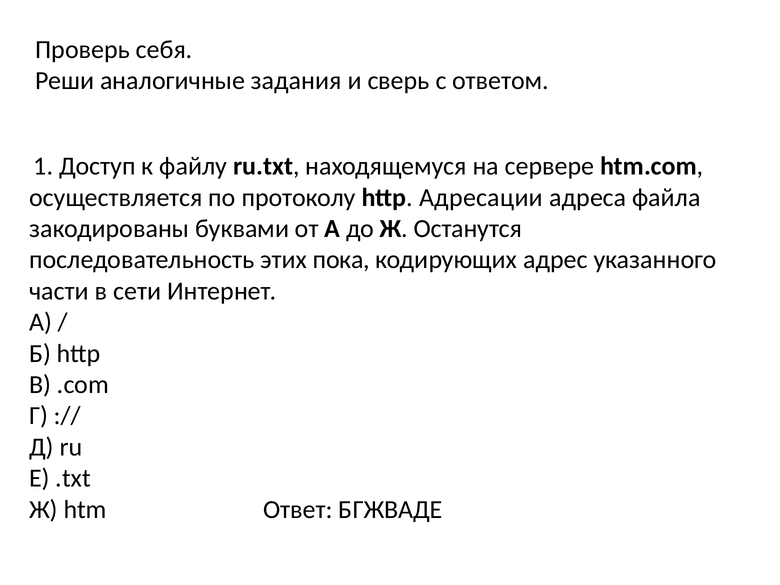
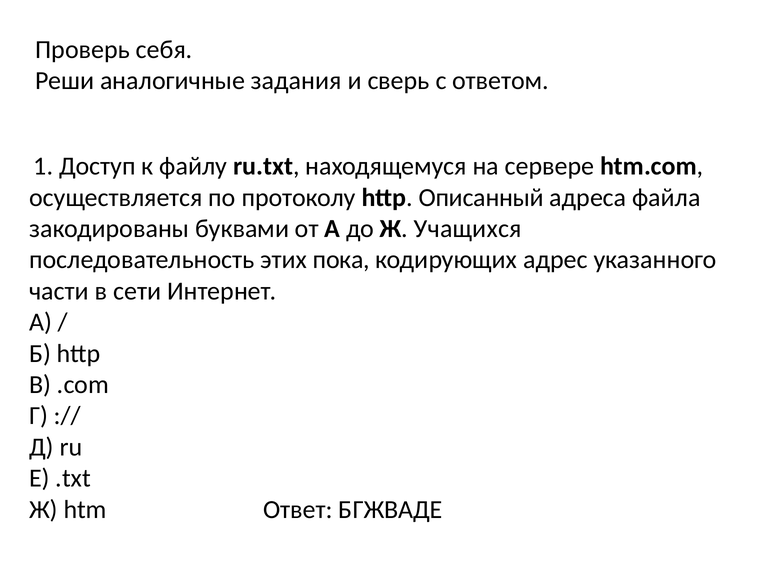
Адресации: Адресации -> Описанный (481, 198)
Останутся: Останутся -> Учащихся (468, 229)
